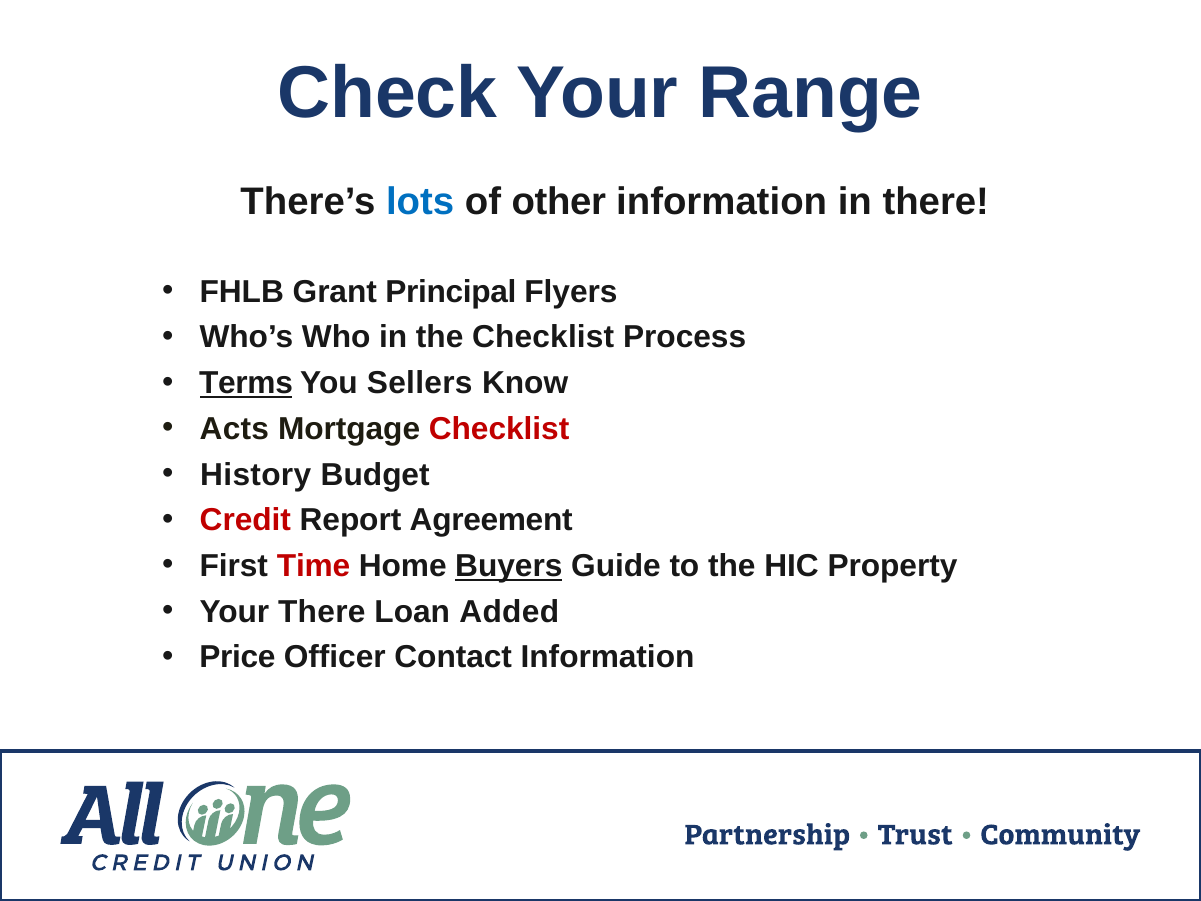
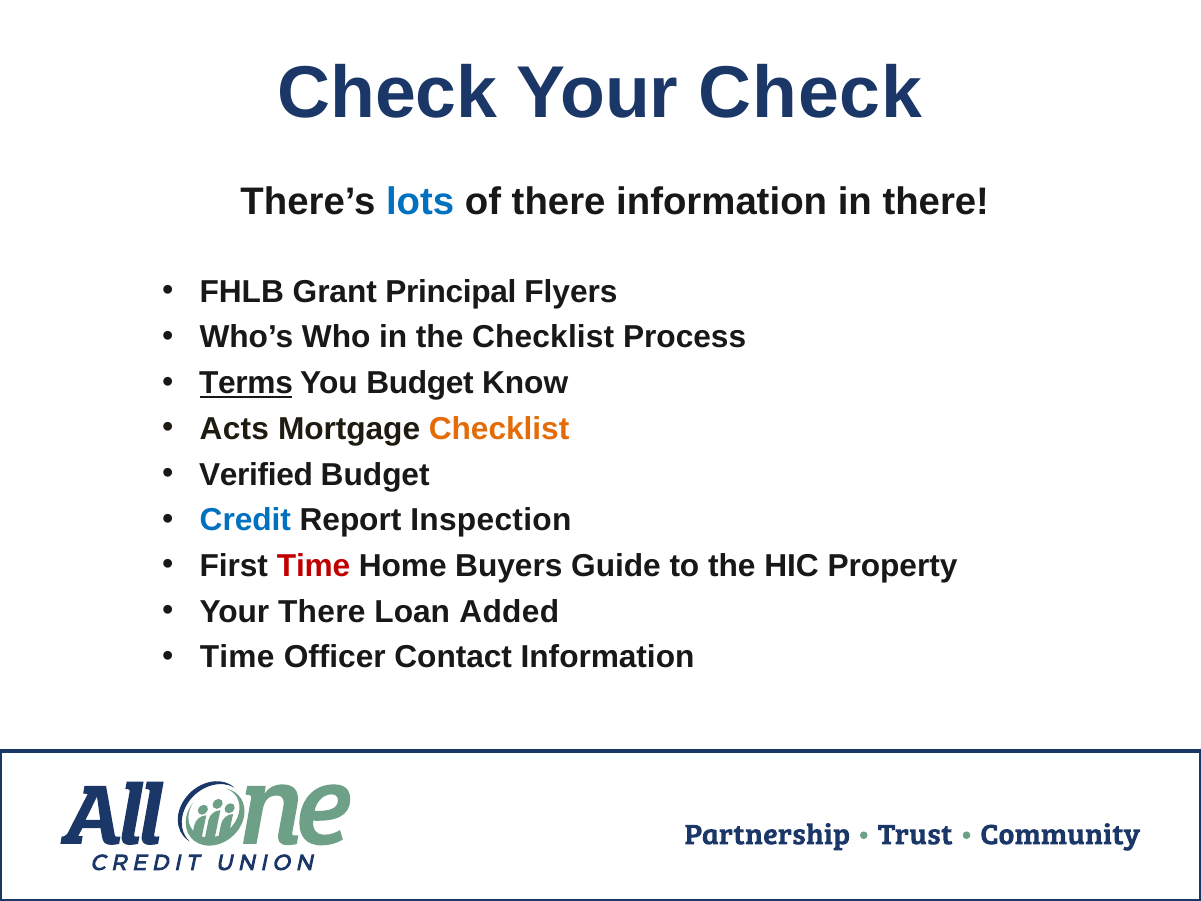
Your Range: Range -> Check (810, 93)
of other: other -> there (559, 202)
You Sellers: Sellers -> Budget (420, 383)
Checklist colour: red -> orange (499, 429)
History: History -> Verified (256, 474)
Credit colour: red -> blue (245, 520)
Agreement: Agreement -> Inspection (491, 520)
Buyers underline: present -> none (509, 566)
Price: Price -> Time (237, 657)
